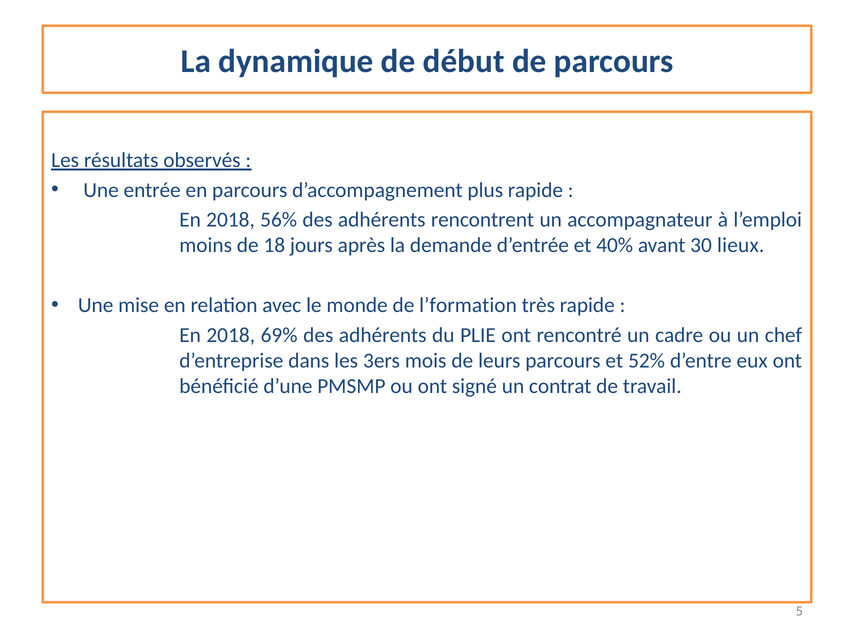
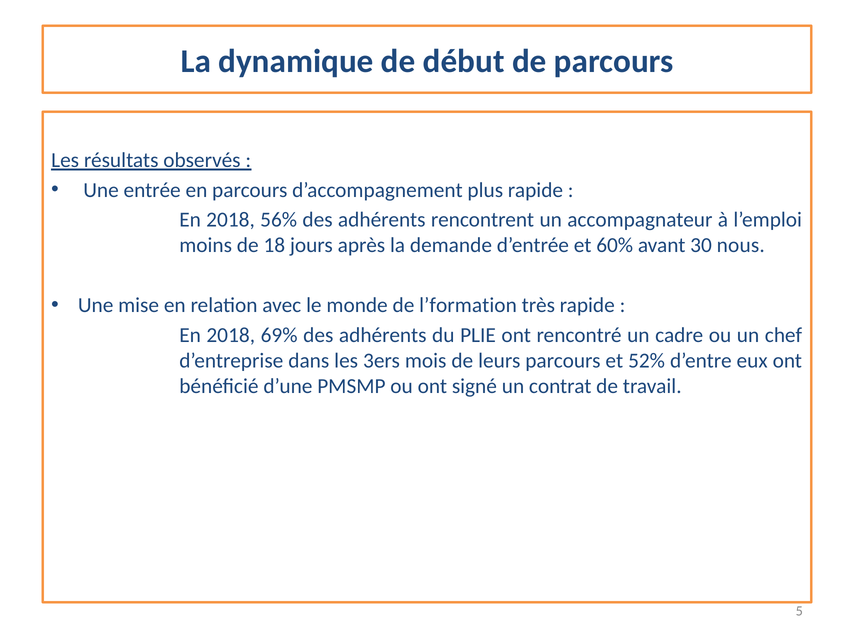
40%: 40% -> 60% (615, 246)
lieux: lieux -> nous (741, 246)
